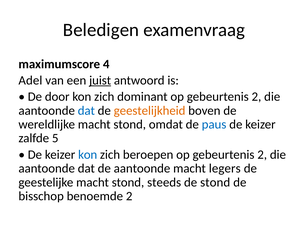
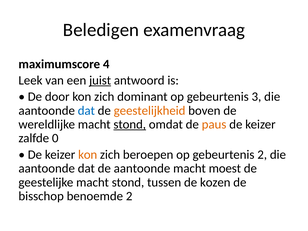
Adel: Adel -> Leek (30, 80)
2: 2 -> 3 (256, 97)
stond underline: none -> present (130, 124)
paus colour: blue -> orange (214, 124)
5: 5 -> 0 (55, 138)
kon colour: blue -> orange (88, 155)
legers: legers -> moest (225, 168)
steeds: steeds -> tussen (164, 182)
de stond: stond -> kozen (215, 182)
